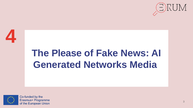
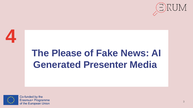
Networks: Networks -> Presenter (105, 65)
